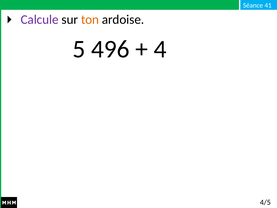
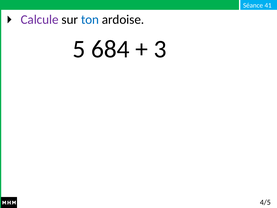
ton colour: orange -> blue (90, 20)
496: 496 -> 684 (110, 49)
4: 4 -> 3 (160, 49)
